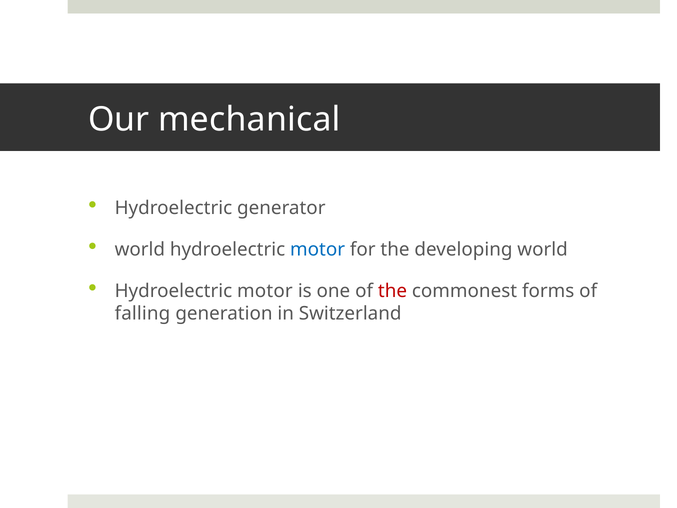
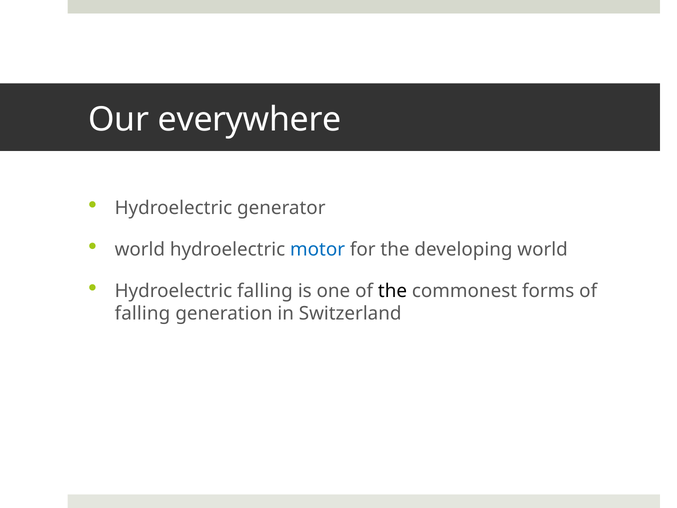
mechanical: mechanical -> everywhere (250, 119)
motor: motor -> falling (265, 291)
the colour: red -> black (393, 291)
